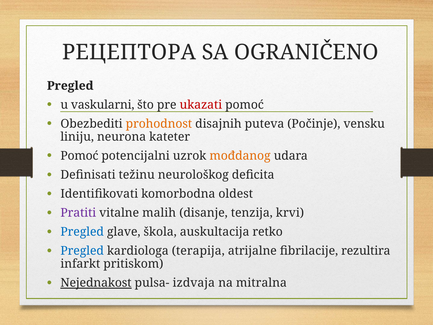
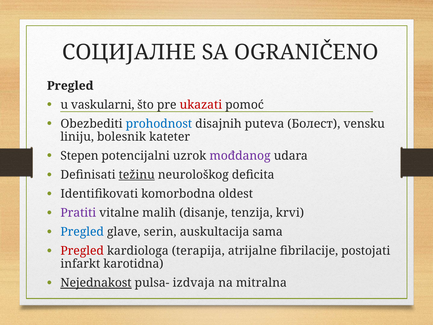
РЕЦЕПТОРА: РЕЦЕПТОРА -> СОЦИЈАЛНЕ (129, 52)
prohodnost colour: orange -> blue (159, 124)
Počinje: Počinje -> Болест (314, 124)
neurona: neurona -> bolesnik (122, 137)
Pomoć: Pomoć -> Stepen (79, 156)
mođdanog colour: orange -> purple (240, 156)
težinu underline: none -> present (137, 175)
škola: škola -> serin (160, 232)
retko: retko -> sama (268, 232)
Pregled colour: blue -> red (82, 251)
rezultira: rezultira -> postojati (366, 251)
pritiskom: pritiskom -> karotidna (133, 264)
